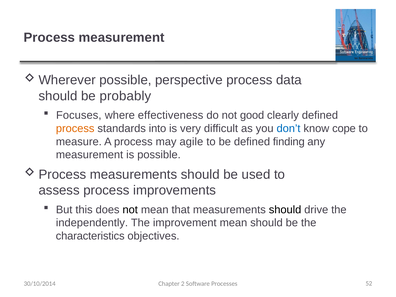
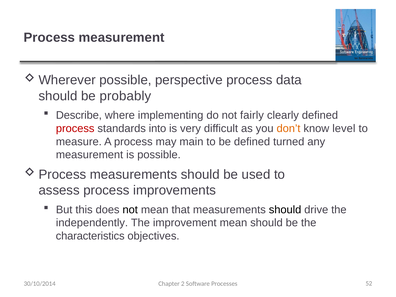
Focuses: Focuses -> Describe (79, 115)
effectiveness: effectiveness -> implementing (171, 115)
good: good -> fairly (252, 115)
process colour: orange -> red (75, 128)
don’t colour: blue -> orange (289, 128)
cope: cope -> level (344, 128)
agile: agile -> main (191, 142)
finding: finding -> turned (289, 142)
